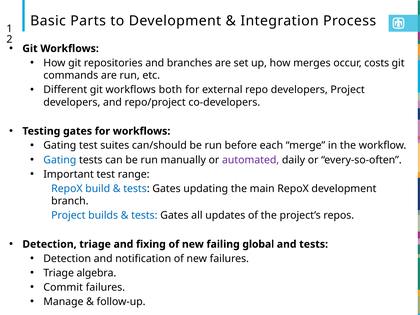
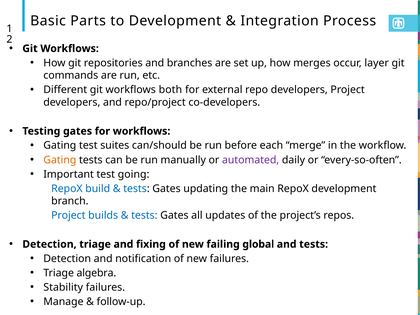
costs: costs -> layer (377, 63)
Gating colour: blue -> orange (60, 160)
range: range -> going (134, 174)
Commit: Commit -> Stability (63, 287)
